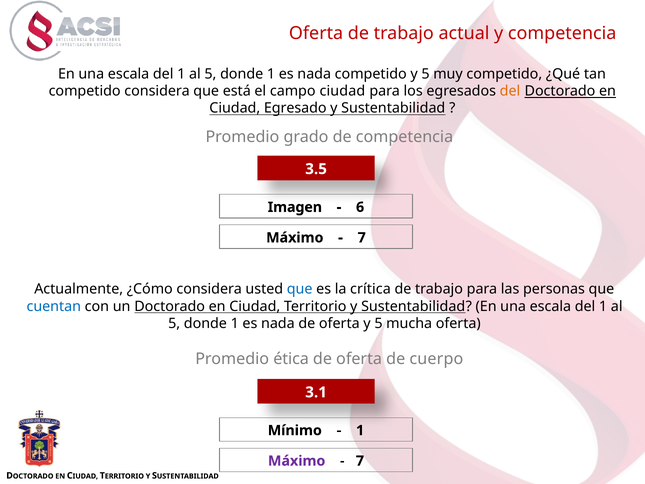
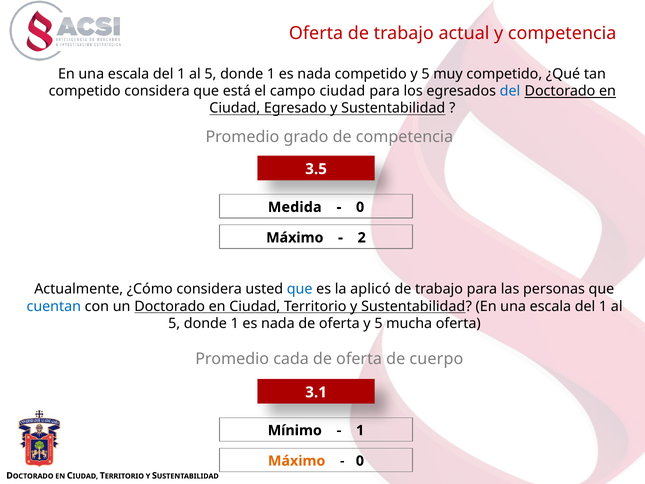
del colour: orange -> blue (510, 91)
Imagen: Imagen -> Medida (295, 207)
6: 6 -> 0 (360, 207)
7: 7 -> 2 (362, 238)
crítica: crítica -> aplicó (370, 289)
ética: ética -> cada (291, 359)
Máximo colour: purple -> orange (297, 461)
7: 7 -> 0 (360, 461)
